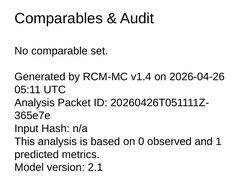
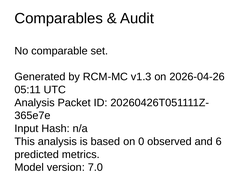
v1.4: v1.4 -> v1.3 (141, 77)
1: 1 -> 6 (219, 142)
2.1: 2.1 -> 7.0 (95, 168)
